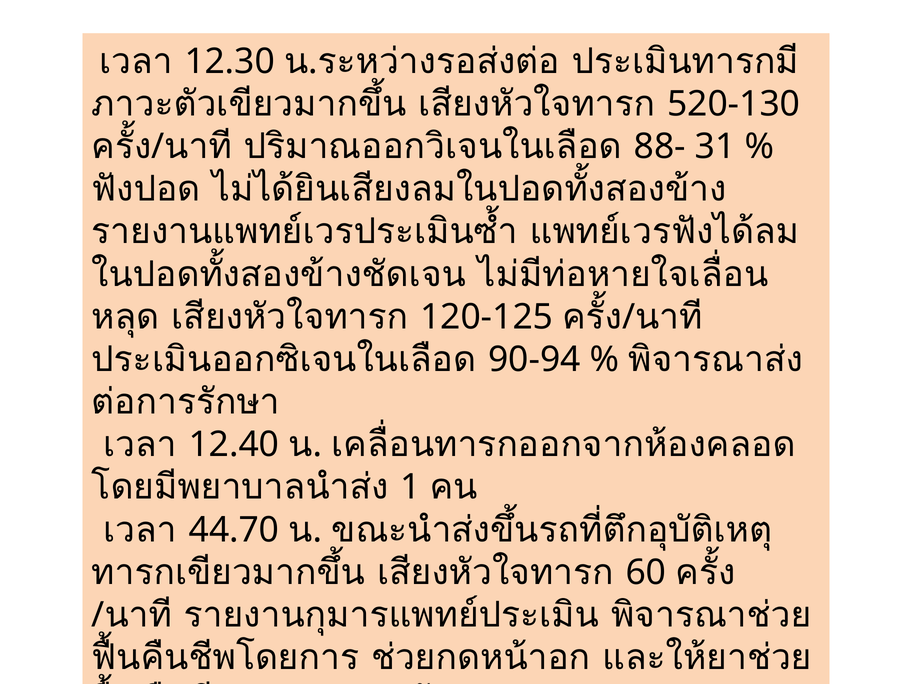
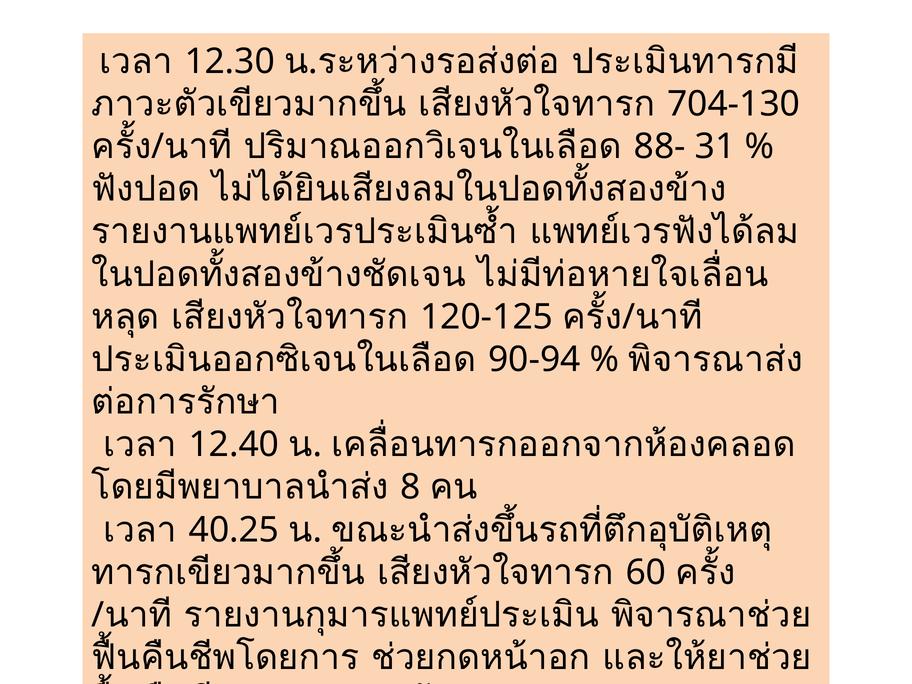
520-130: 520-130 -> 704-130 (734, 104)
1: 1 -> 8 (411, 487)
44.70: 44.70 -> 40.25 (234, 530)
